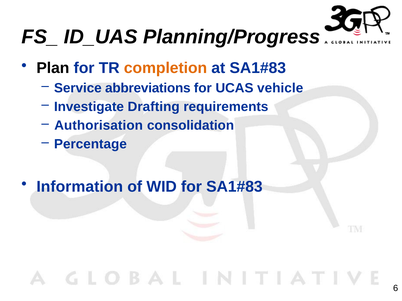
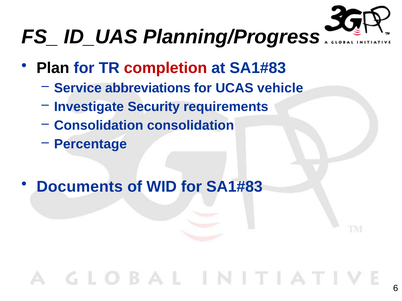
completion colour: orange -> red (165, 68)
Drafting: Drafting -> Security (154, 107)
Authorisation: Authorisation -> Consolidation (99, 126)
Information: Information -> Documents (80, 187)
